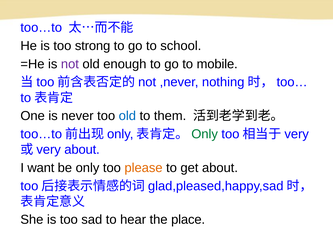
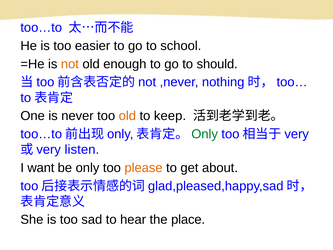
strong: strong -> easier (93, 46)
not colour: purple -> orange (70, 64)
mobile: mobile -> should (217, 64)
old colour: blue -> orange (127, 116)
them: them -> keep (170, 116)
about: about -> listen (82, 150)
